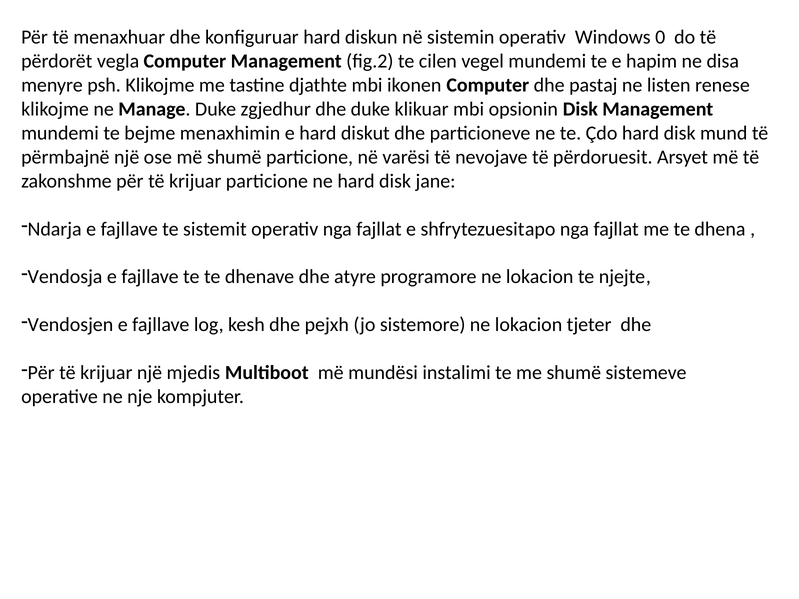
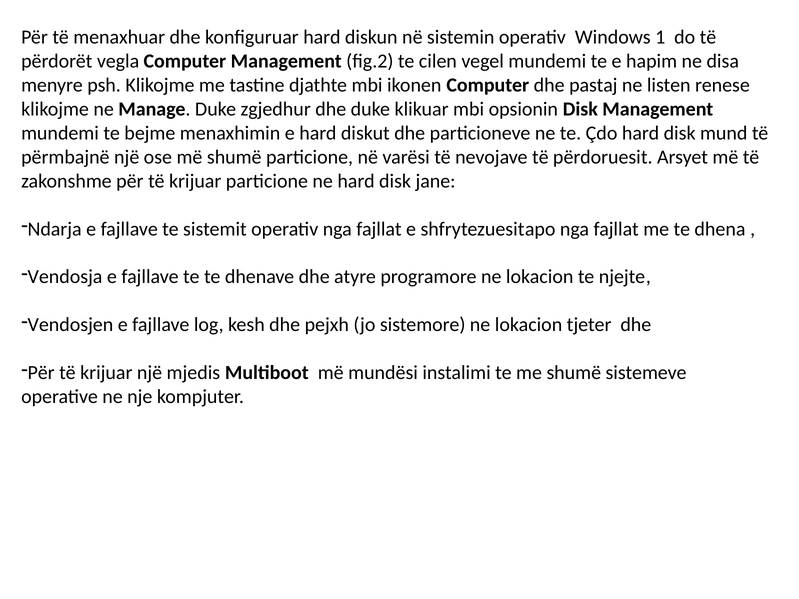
0: 0 -> 1 (660, 37)
